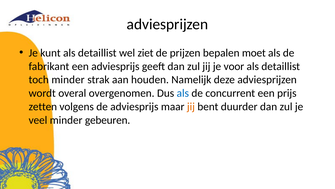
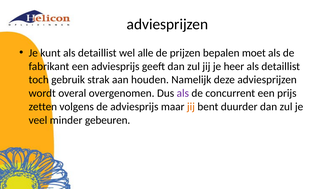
ziet: ziet -> alle (146, 53)
voor: voor -> heer (234, 66)
toch minder: minder -> gebruik (68, 80)
als colour: blue -> purple (183, 93)
